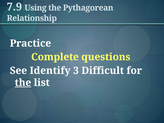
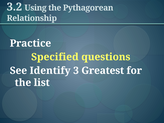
7.9: 7.9 -> 3.2 (14, 7)
Complete: Complete -> Specified (55, 57)
Difficult: Difficult -> Greatest (103, 71)
the underline: present -> none (23, 83)
